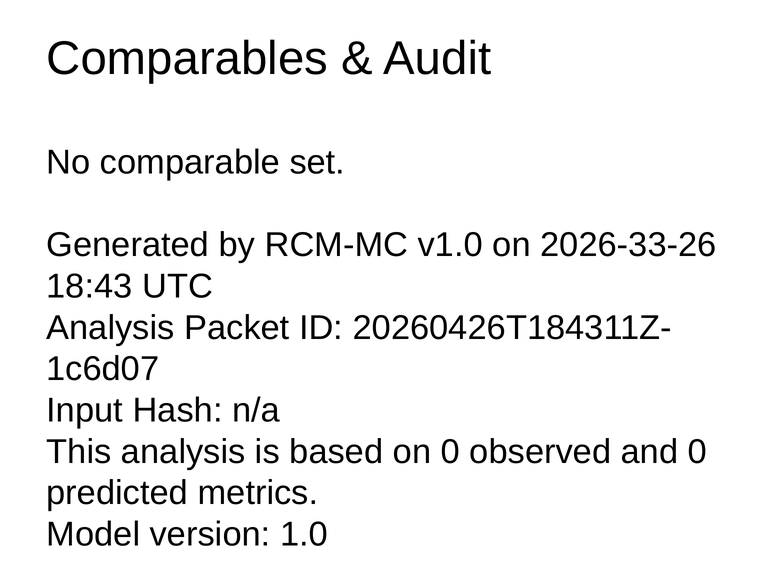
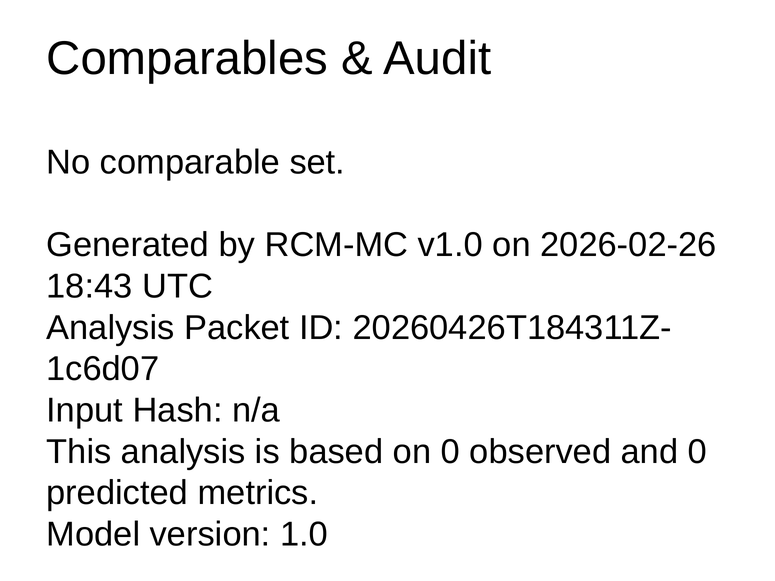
2026-33-26: 2026-33-26 -> 2026-02-26 (628, 245)
